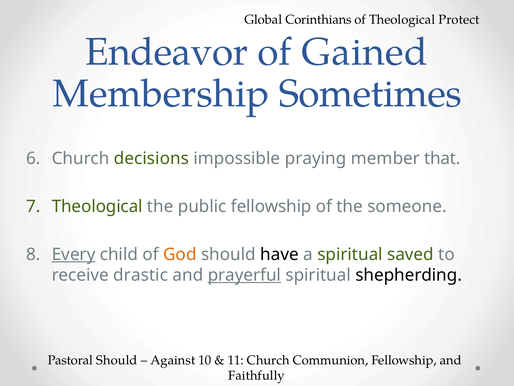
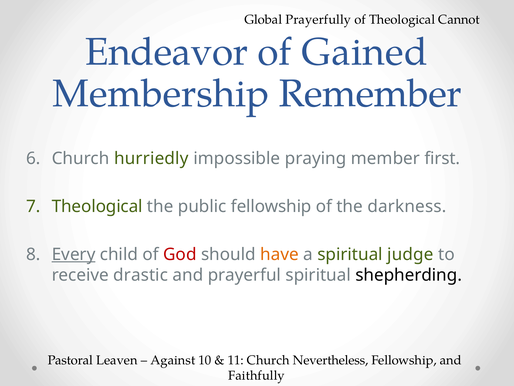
Corinthians: Corinthians -> Prayerfully (318, 20)
Protect: Protect -> Cannot (459, 20)
Sometimes: Sometimes -> Remember (370, 94)
decisions: decisions -> hurriedly (151, 158)
that: that -> first (442, 158)
someone: someone -> darkness (407, 206)
God colour: orange -> red (180, 254)
have colour: black -> orange (279, 254)
saved: saved -> judge (410, 254)
prayerful underline: present -> none (244, 275)
Pastoral Should: Should -> Leaven (117, 360)
Communion: Communion -> Nevertheless (331, 360)
